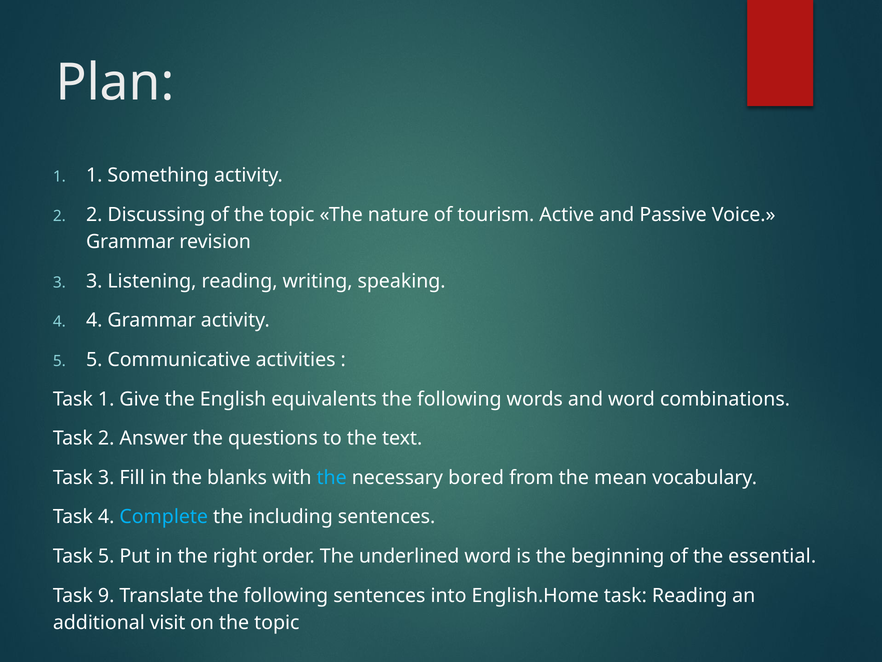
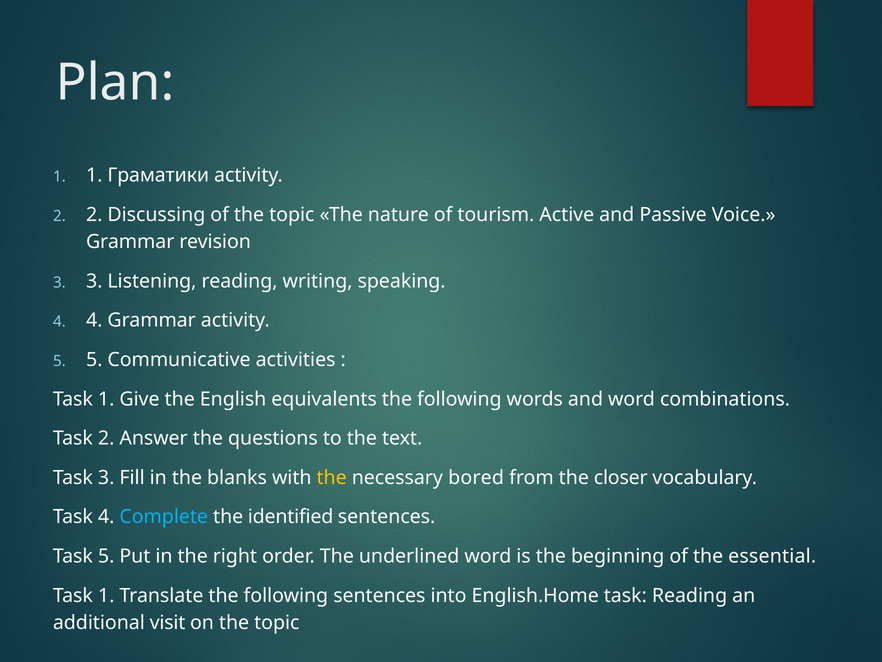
Something: Something -> Граматики (158, 175)
the colour: light blue -> yellow (332, 477)
mean: mean -> closer (621, 477)
including: including -> identified (291, 517)
9: 9 -> 1 (106, 595)
